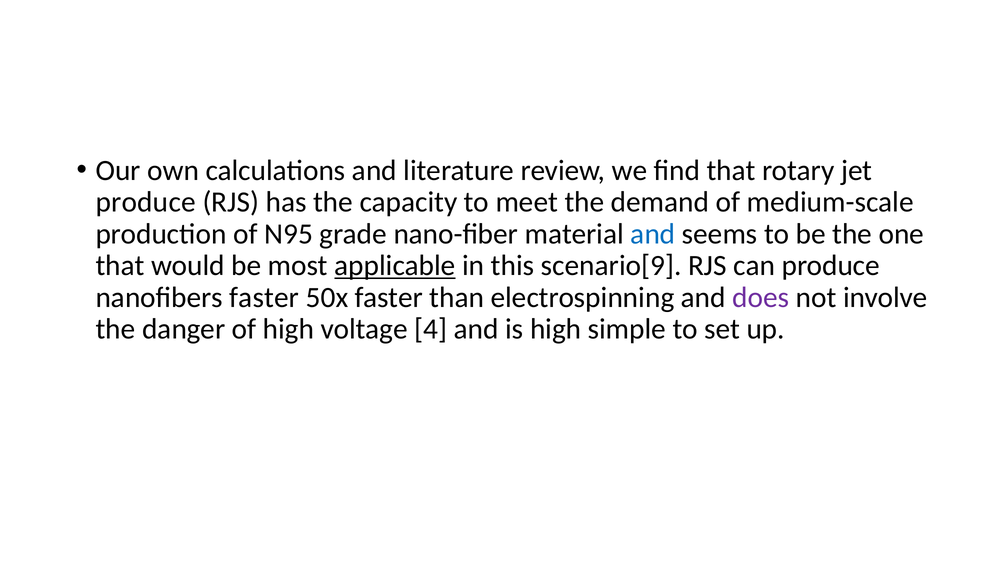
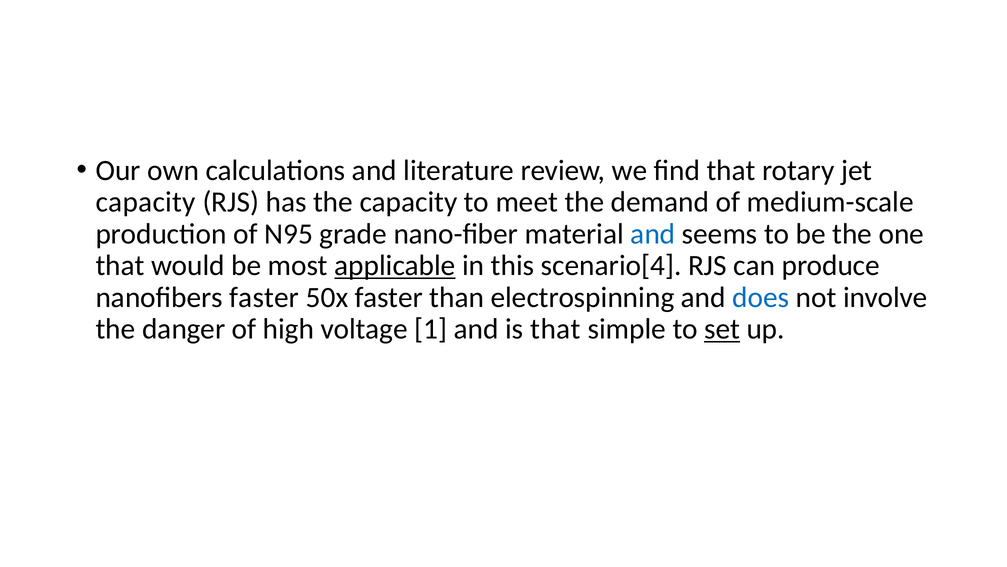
produce: produce -> capacity (146, 202)
scenario[9: scenario[9 -> scenario[4 (611, 265)
does colour: purple -> blue (761, 297)
4: 4 -> 1 (431, 329)
is high: high -> that (555, 329)
set underline: none -> present (722, 329)
